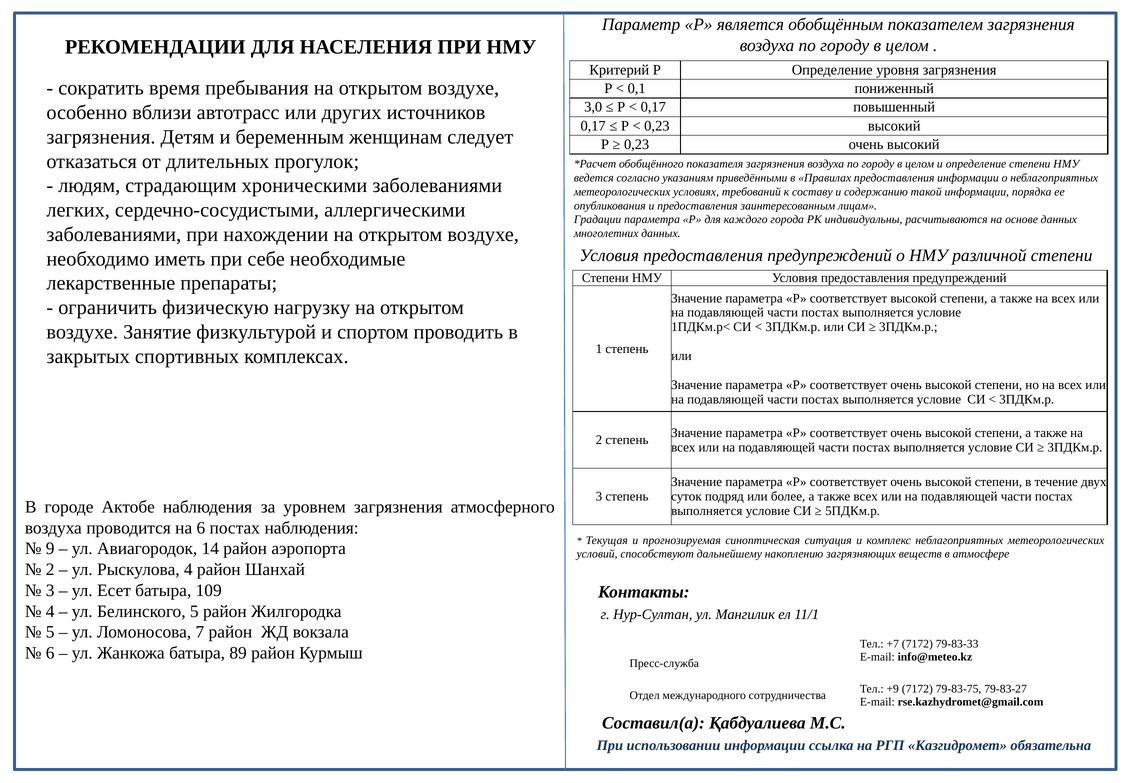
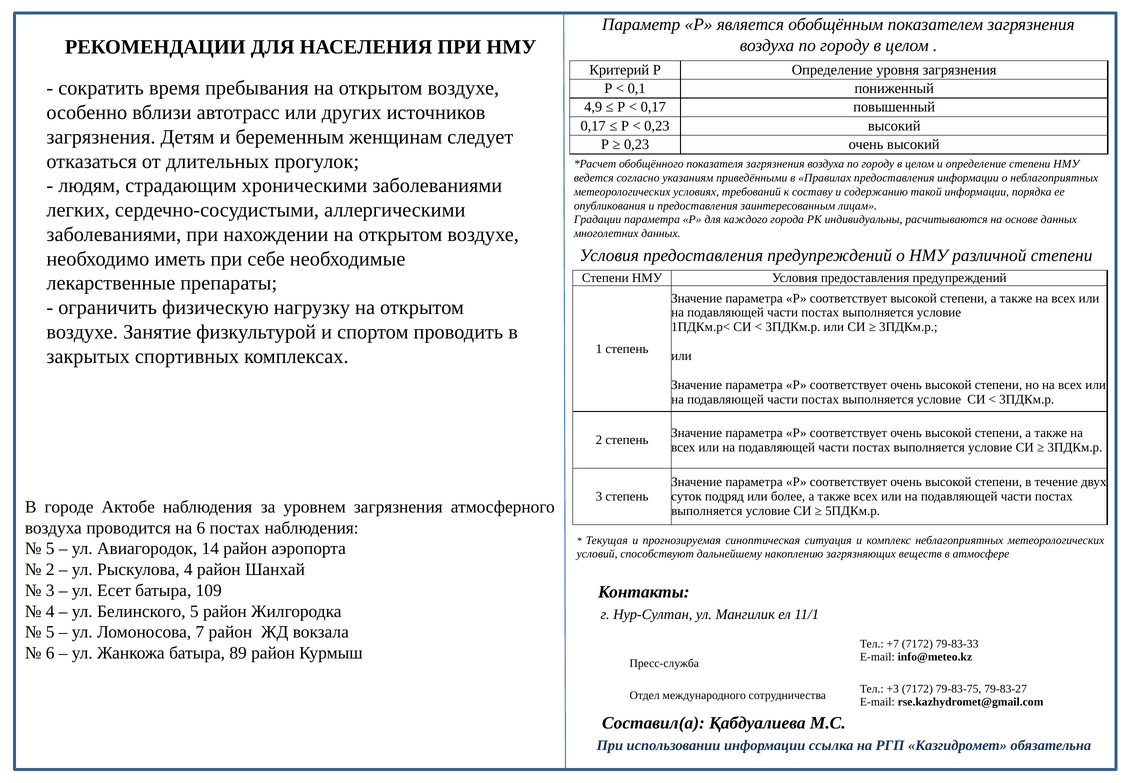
3,0: 3,0 -> 4,9 (593, 107)
9: 9 -> 5 (50, 549)
+9: +9 -> +3 (893, 689)
